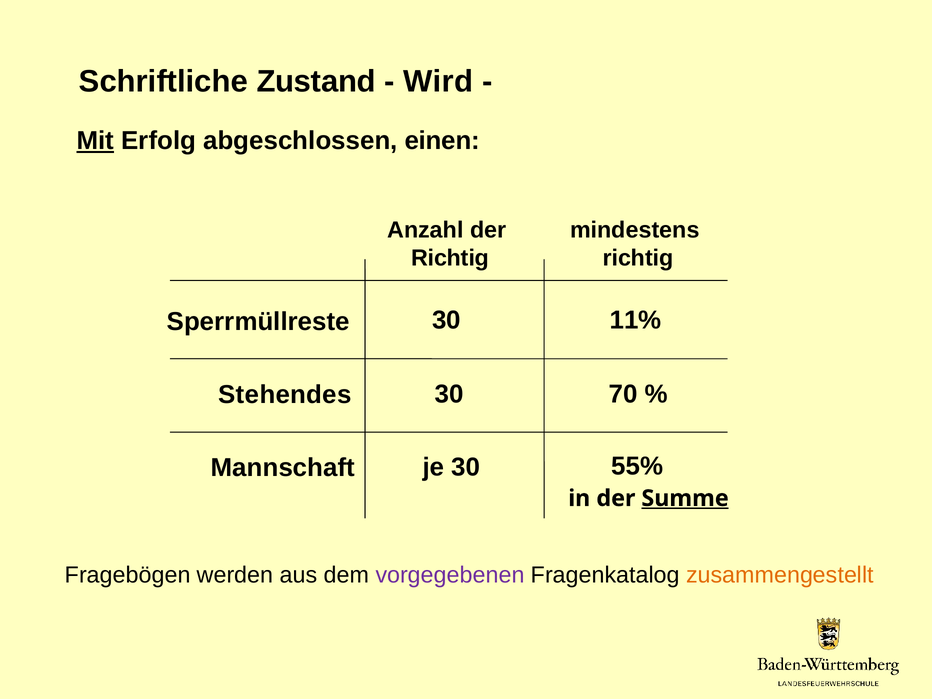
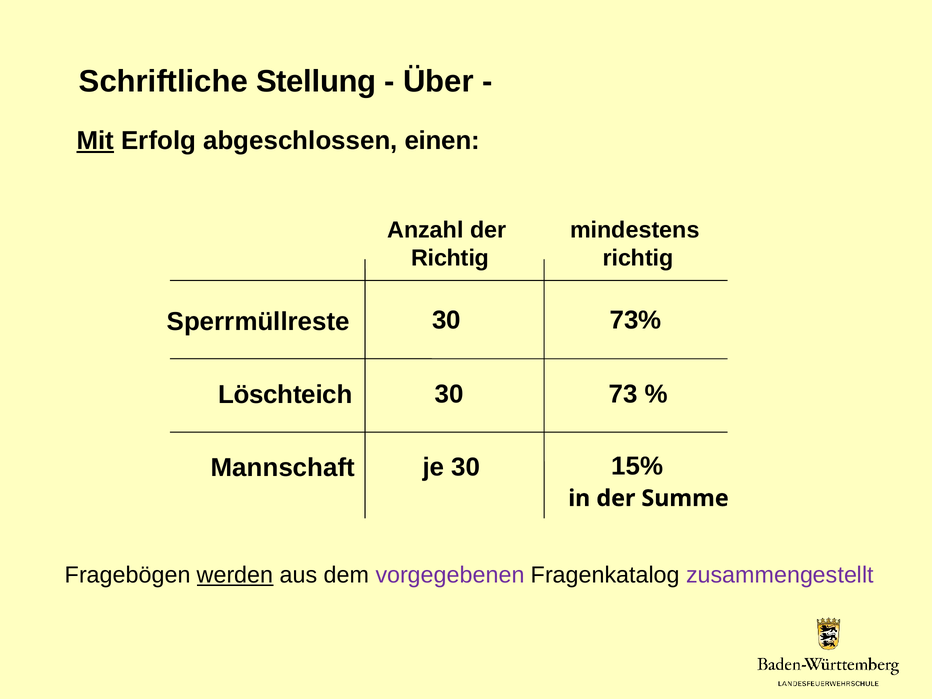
Zustand: Zustand -> Stellung (316, 81)
Wird: Wird -> Über (438, 81)
11%: 11% -> 73% (636, 320)
Stehendes: Stehendes -> Löschteich (285, 395)
70: 70 -> 73 (623, 394)
55%: 55% -> 15% (637, 466)
Summe underline: present -> none (685, 498)
werden underline: none -> present (235, 575)
zusammengestellt colour: orange -> purple (780, 575)
